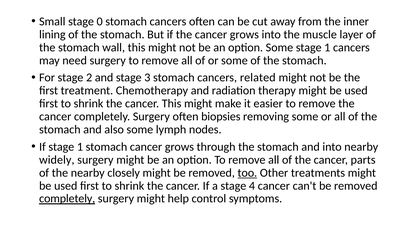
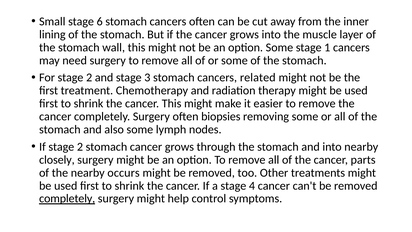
0: 0 -> 6 (100, 21)
If stage 1: 1 -> 2 (80, 147)
widely: widely -> closely (57, 160)
closely: closely -> occurs (124, 173)
too underline: present -> none (247, 173)
